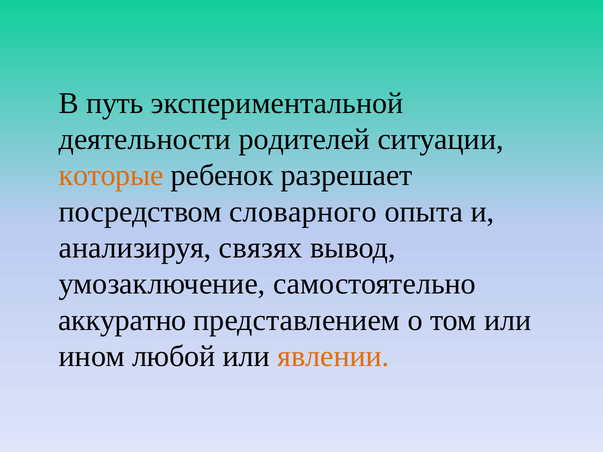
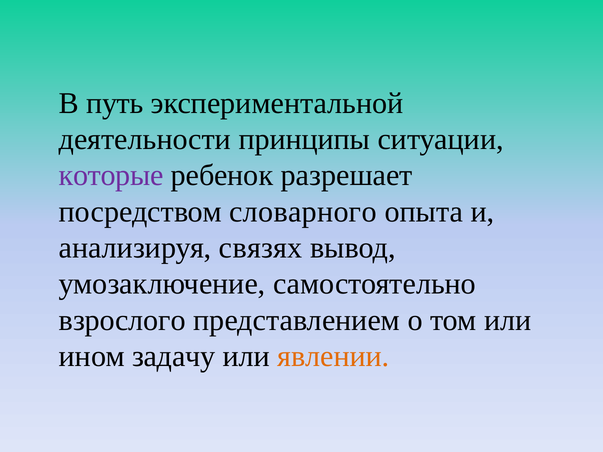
родителей: родителей -> принципы (304, 139)
которые colour: orange -> purple (111, 176)
аккуратно: аккуратно -> взрослого (122, 320)
любой: любой -> задачу (174, 357)
